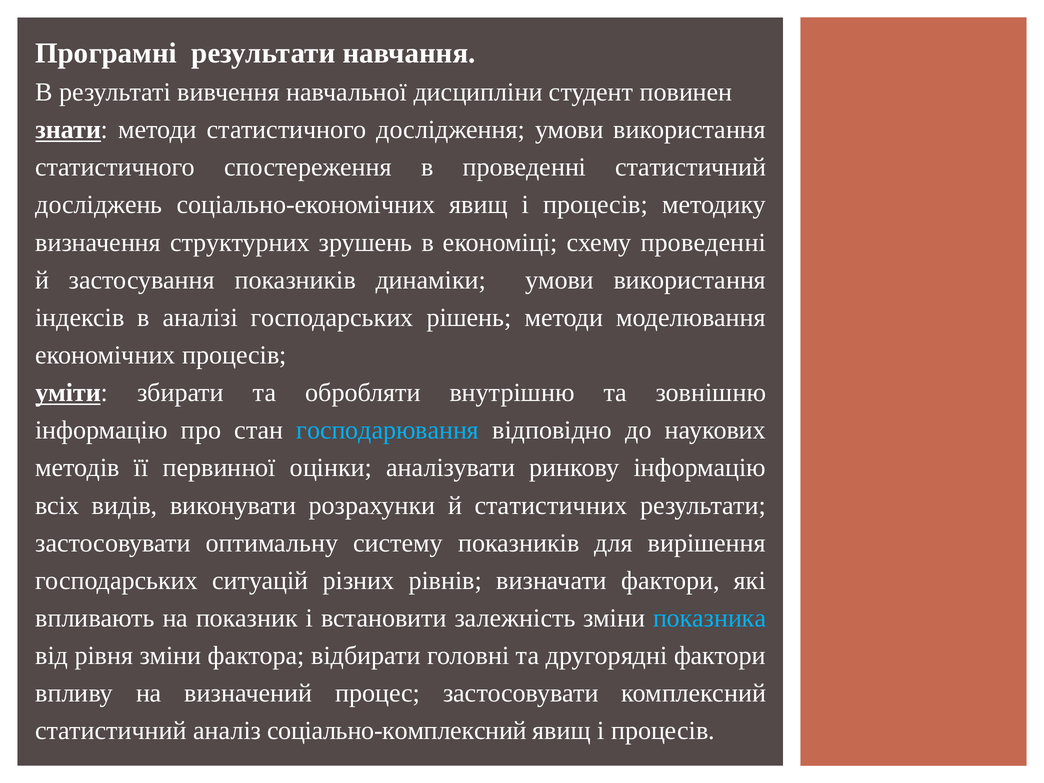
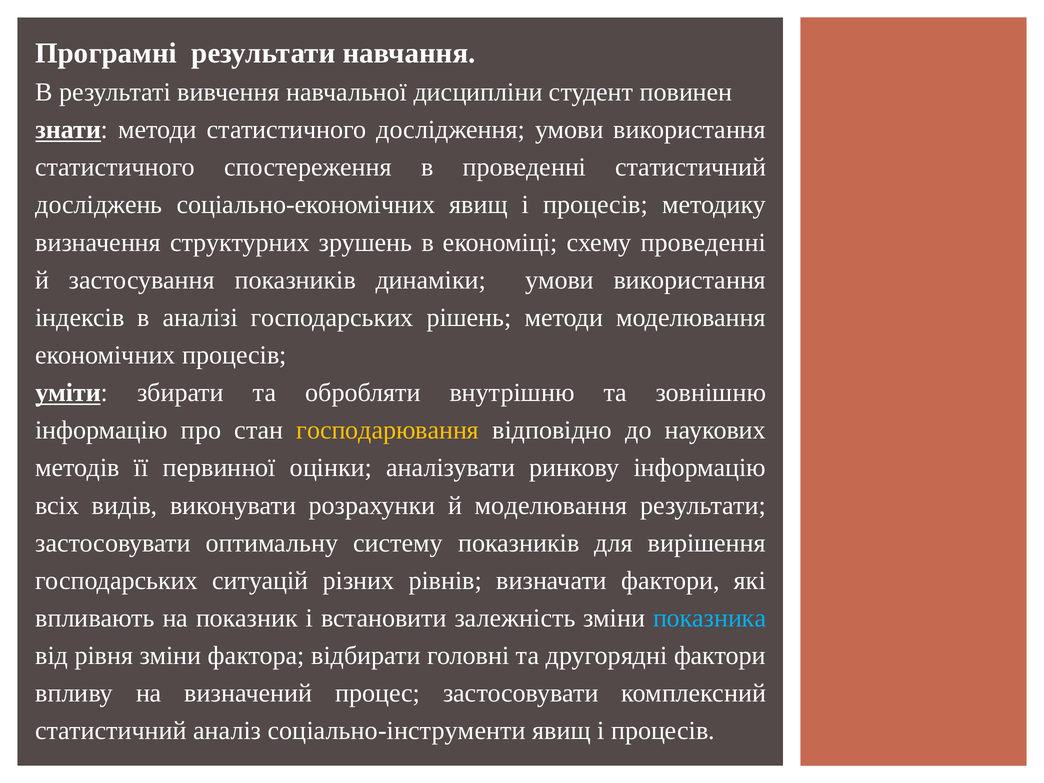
господарювання colour: light blue -> yellow (388, 430)
й статистичних: статистичних -> моделювання (551, 505)
соціально-комплексний: соціально-комплексний -> соціально-інструменти (397, 731)
